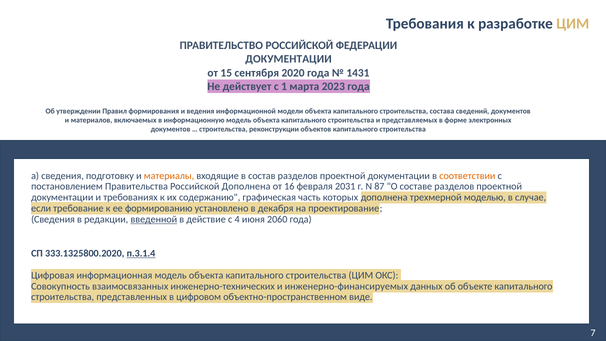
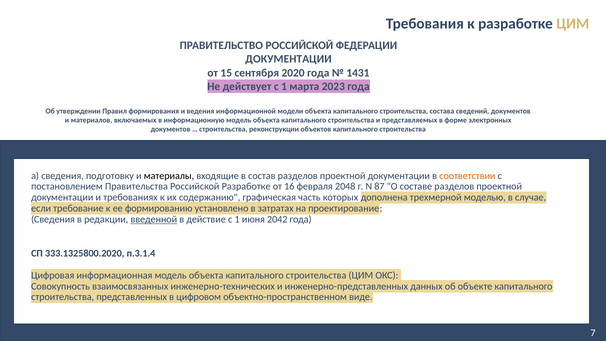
материалы colour: orange -> black (169, 176)
Российской Дополнена: Дополнена -> Разработке (246, 187)
2031: 2031 -> 2048 (345, 187)
декабря: декабря -> затратах (276, 208)
действие с 4: 4 -> 1 (237, 219)
2060: 2060 -> 2042 (277, 219)
п.3.1.4 underline: present -> none (141, 253)
инженерно-финансируемых: инженерно-финансируемых -> инженерно-представленных (346, 286)
